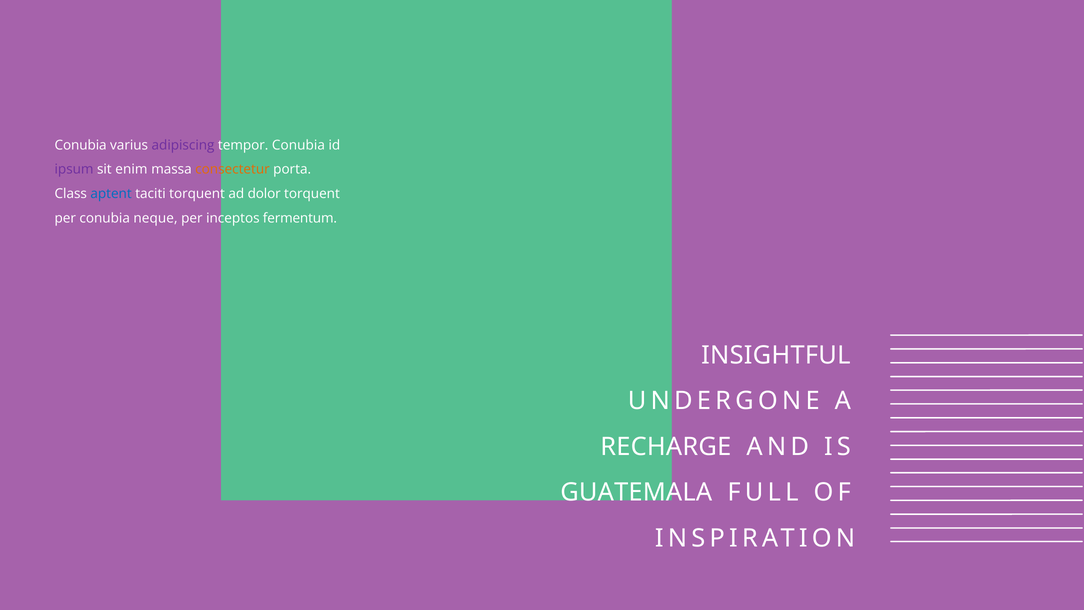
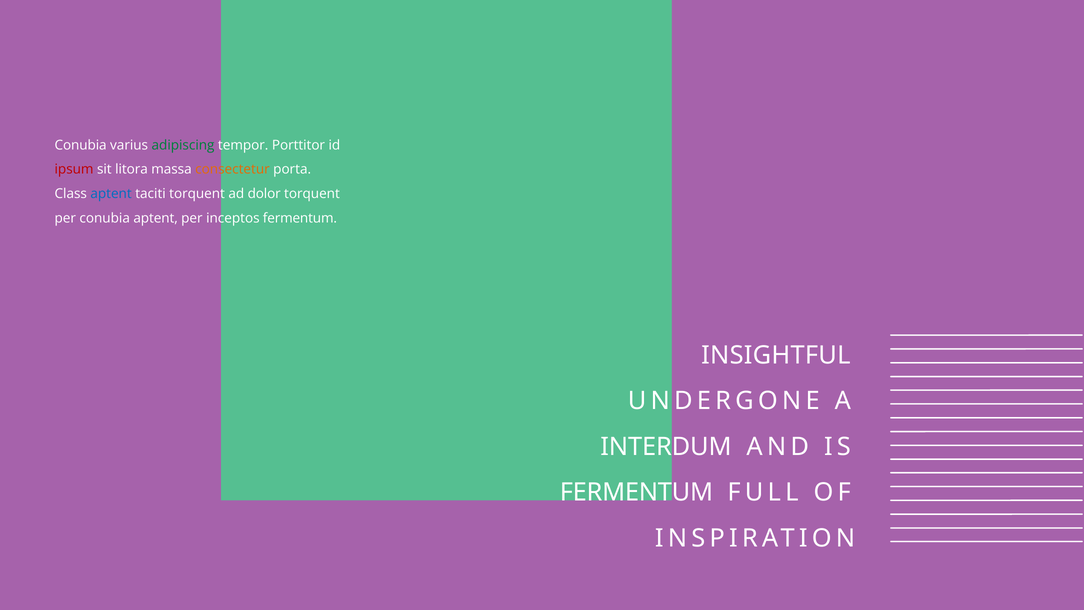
adipiscing colour: purple -> green (183, 145)
tempor Conubia: Conubia -> Porttitor (298, 145)
ipsum colour: purple -> red (74, 169)
enim: enim -> litora (131, 169)
conubia neque: neque -> aptent (156, 218)
RECHARGE: RECHARGE -> INTERDUM (666, 447)
GUATEMALA: GUATEMALA -> FERMENTUM (636, 492)
